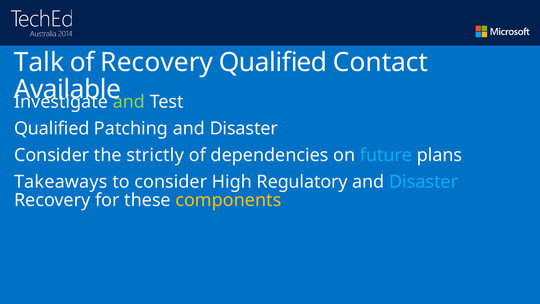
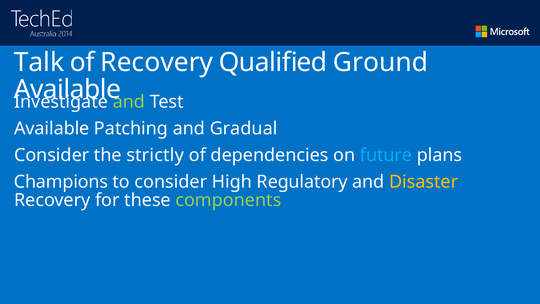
Contact: Contact -> Ground (380, 62)
Qualified: Qualified -> Available (52, 129)
Patching and Disaster: Disaster -> Gradual (244, 129)
Takeaways: Takeaways -> Champions (61, 182)
Disaster colour: light blue -> yellow (424, 182)
components colour: yellow -> light green (228, 200)
